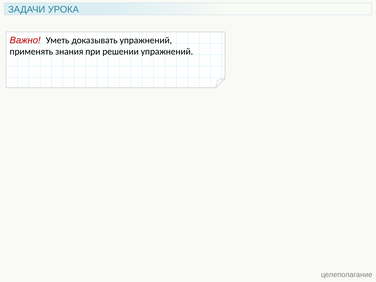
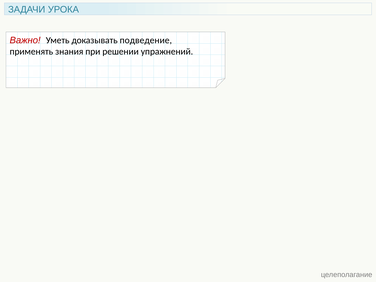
доказывать упражнений: упражнений -> подведение (146, 40)
